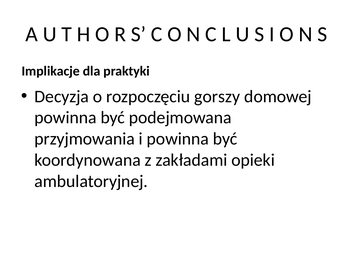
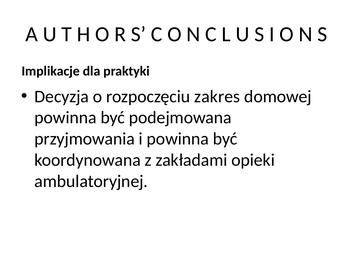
gorszy: gorszy -> zakres (217, 96)
